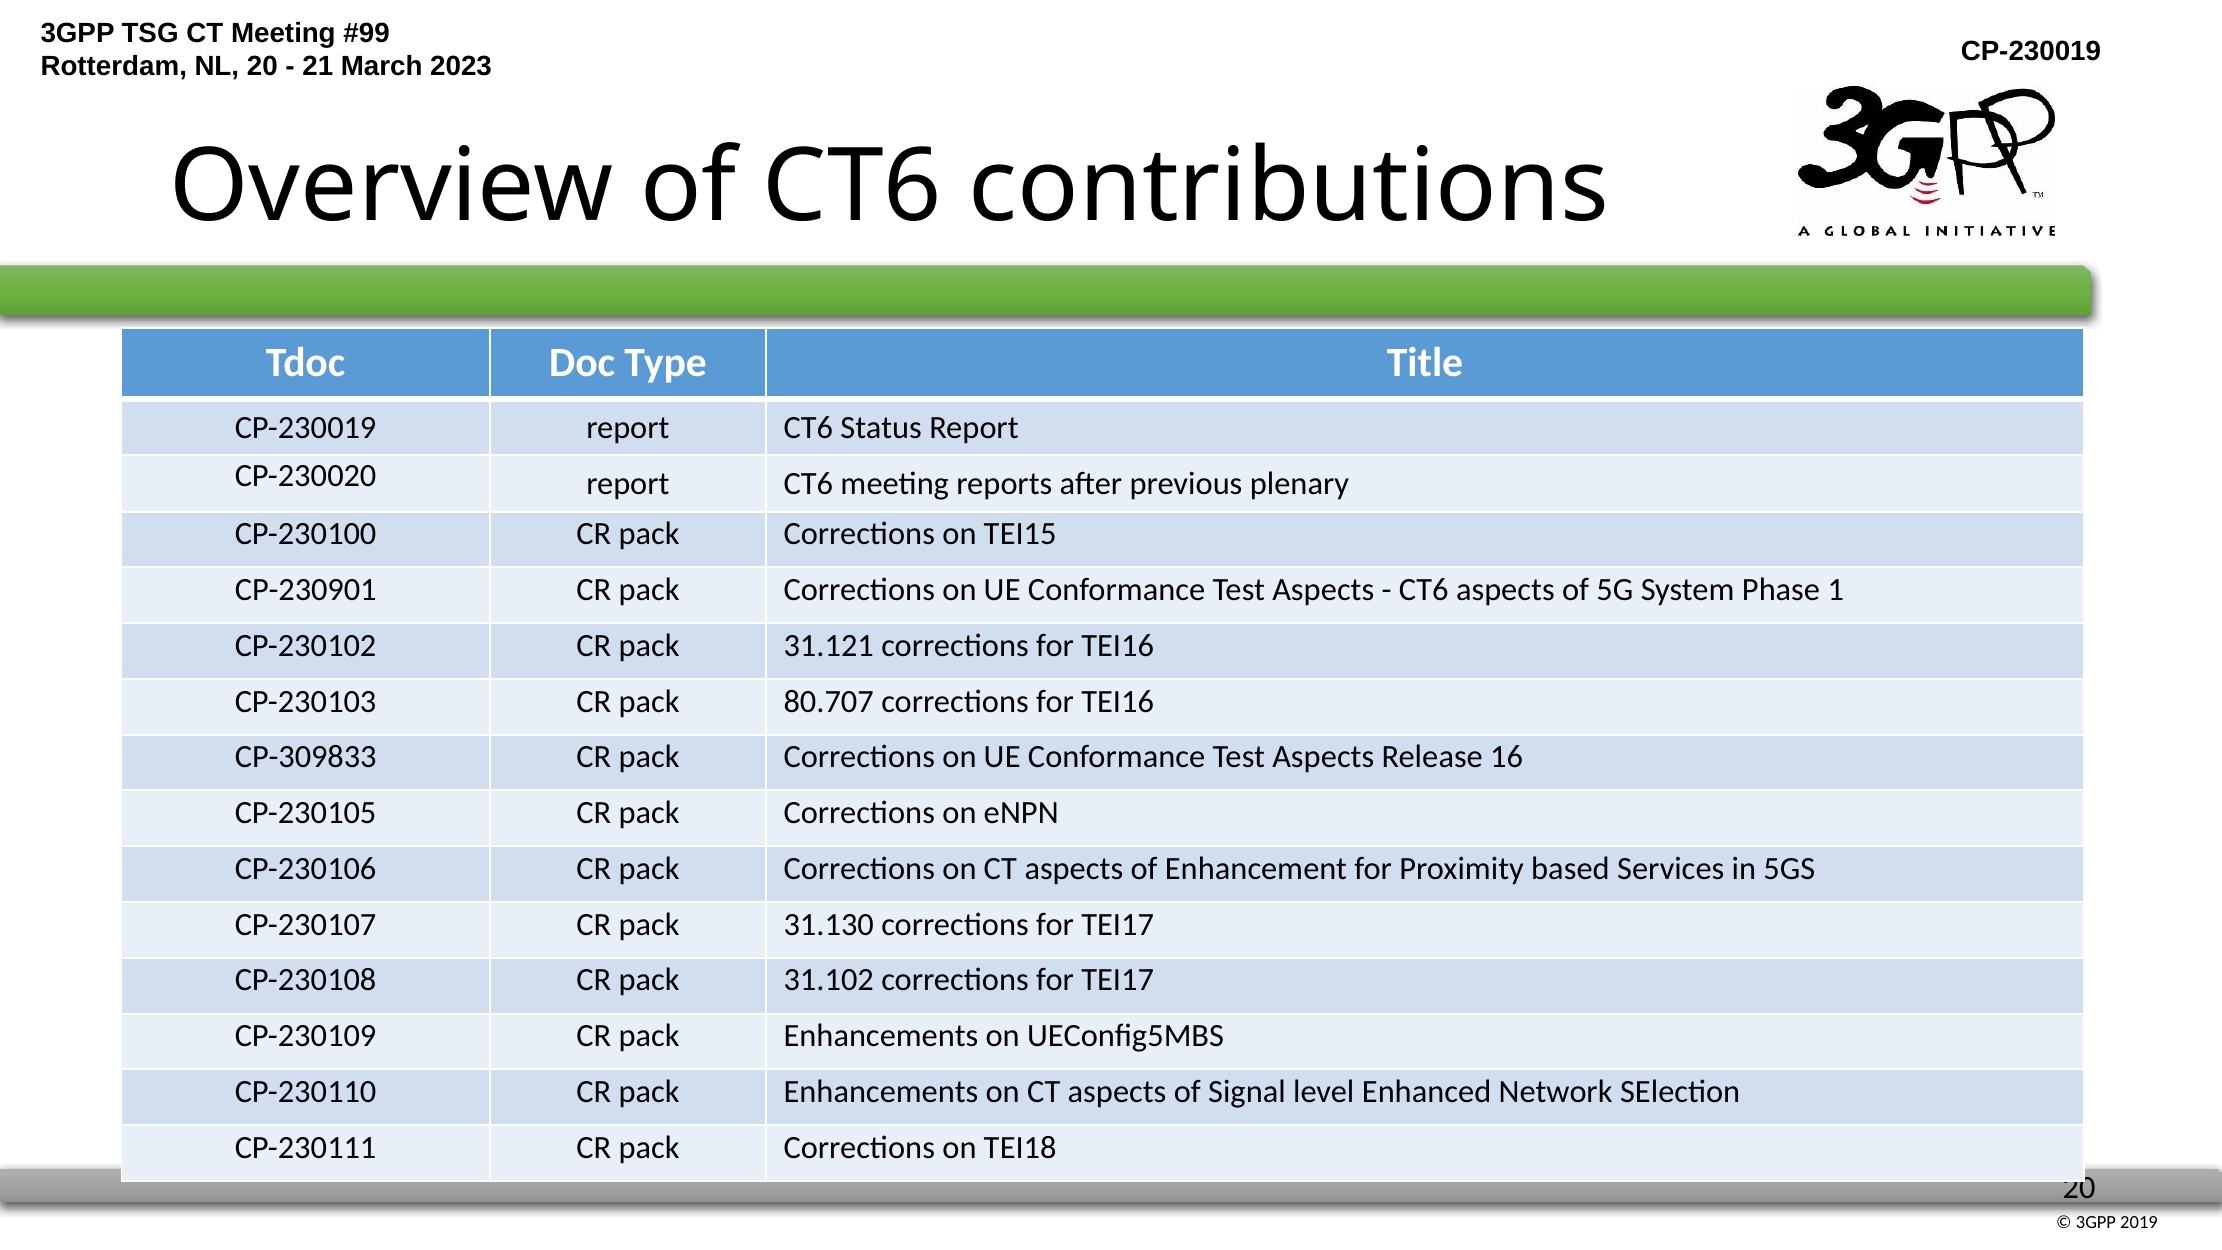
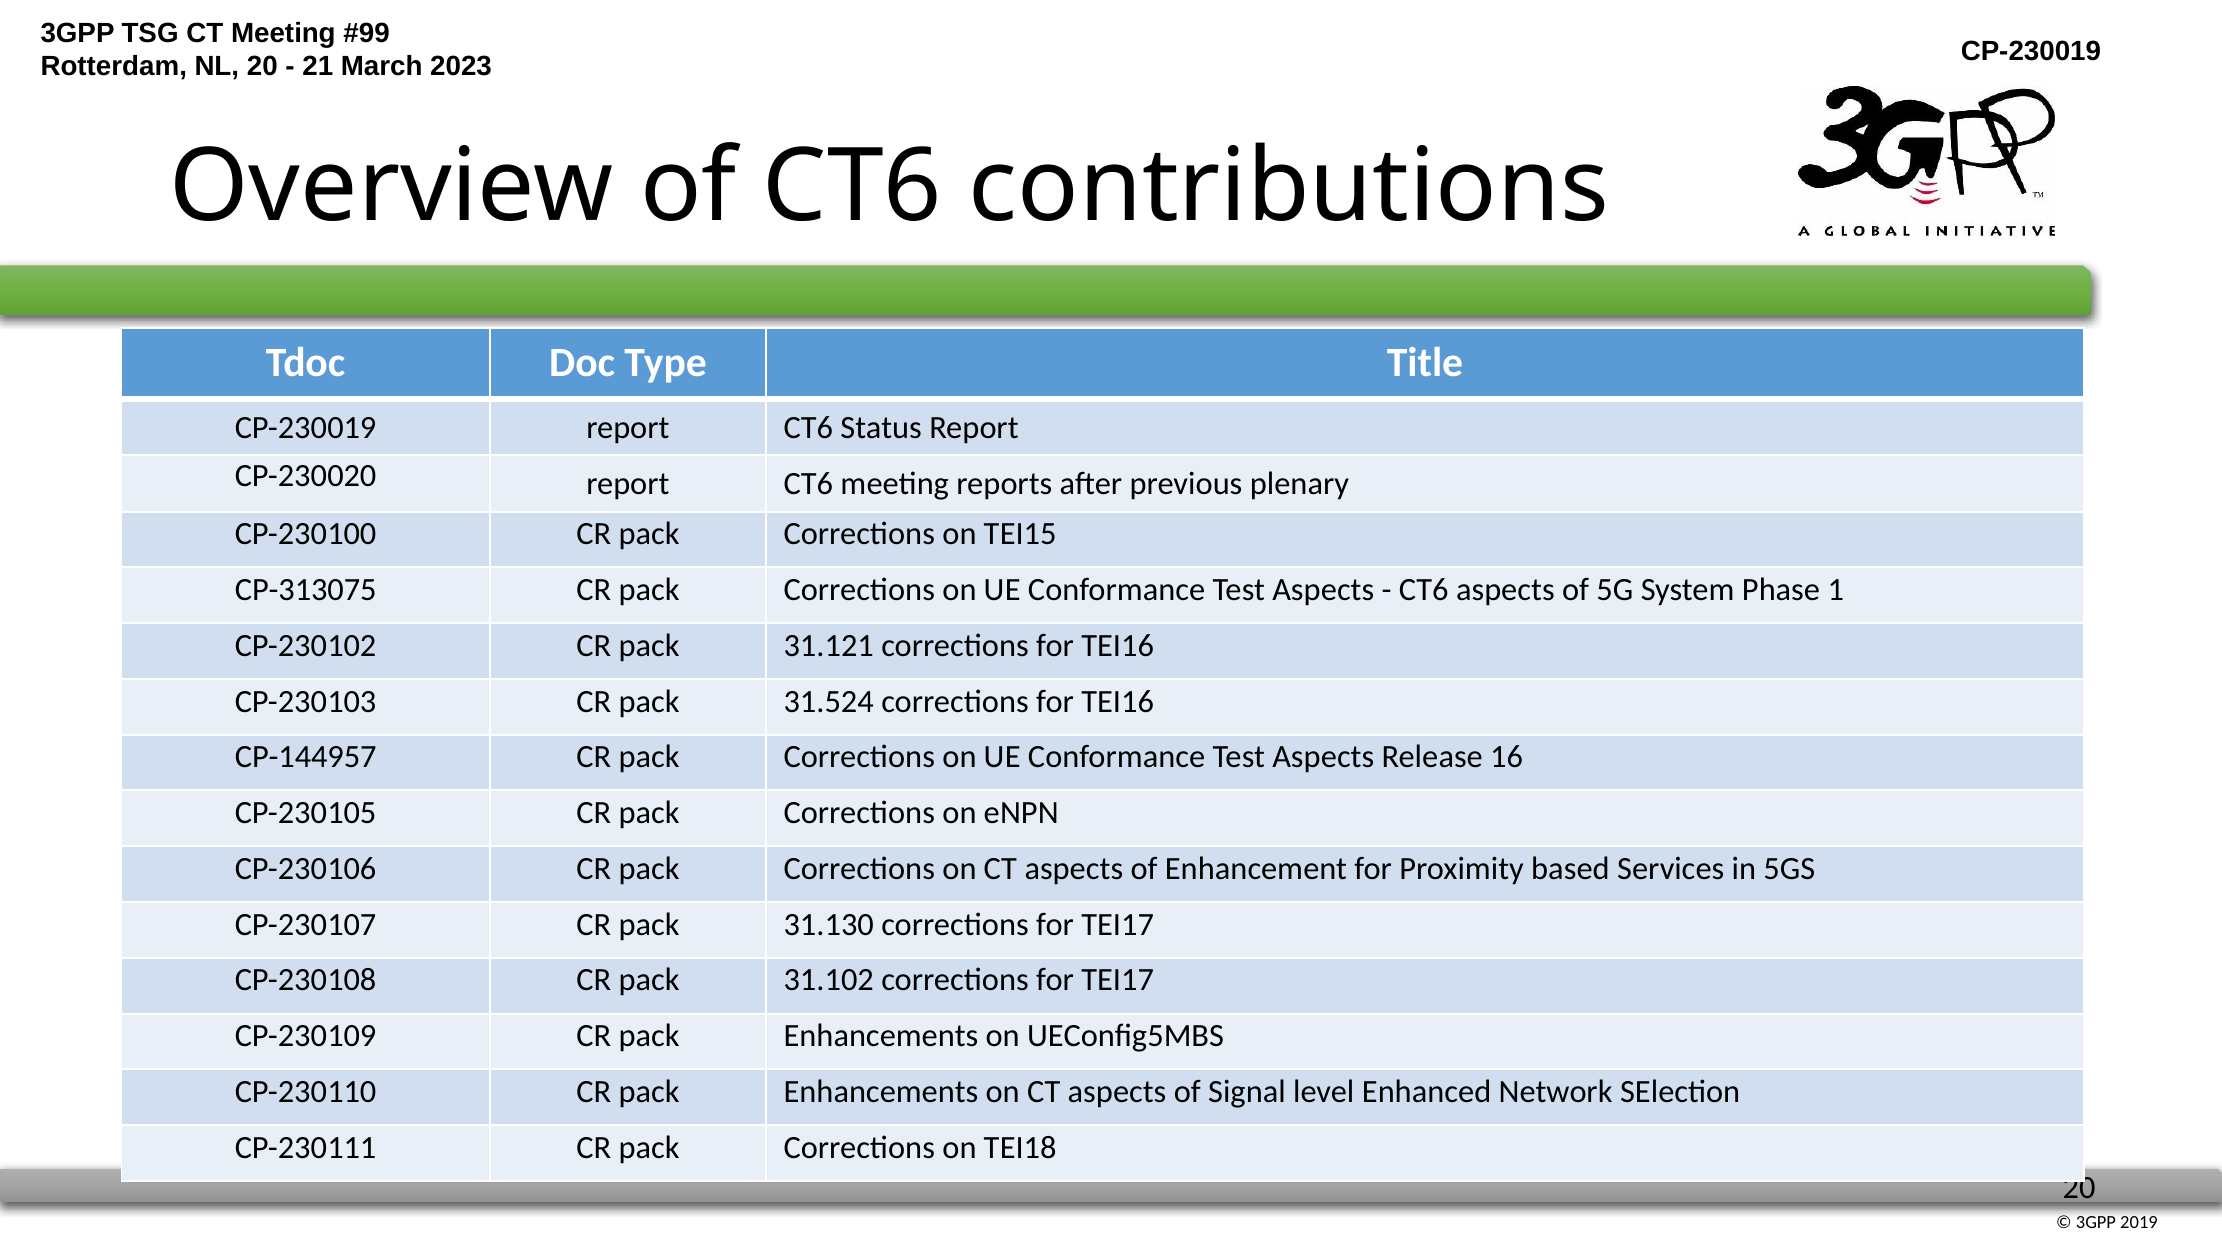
CP-230901: CP-230901 -> CP-313075 (306, 590)
80.707: 80.707 -> 31.524 (829, 701)
CP-309833: CP-309833 -> CP-144957 (306, 757)
